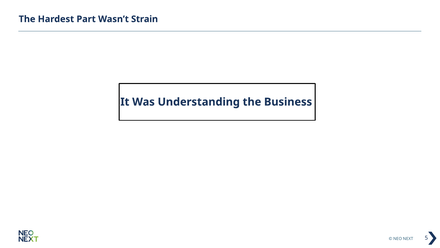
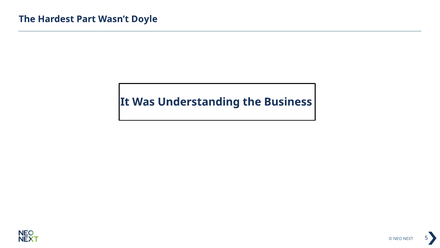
Strain: Strain -> Doyle (144, 19)
